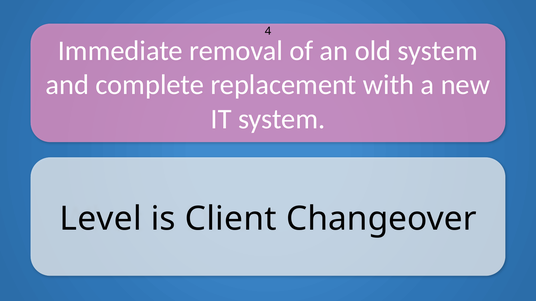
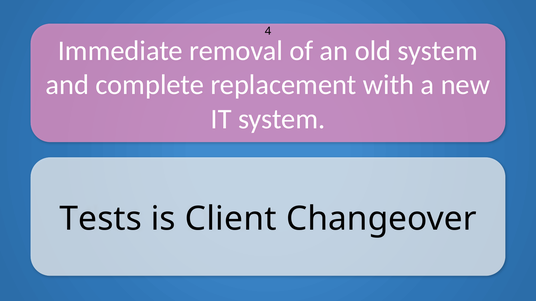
Level: Level -> Tests (101, 219)
